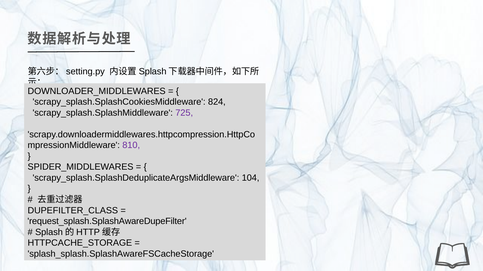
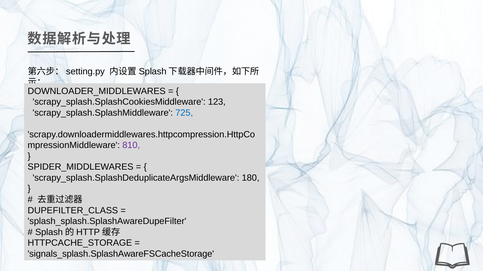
824: 824 -> 123 (217, 102)
725 colour: purple -> blue (184, 113)
104: 104 -> 180 (251, 178)
request_splash.SplashAwareDupeFilter: request_splash.SplashAwareDupeFilter -> splash_splash.SplashAwareDupeFilter (107, 222)
splash_splash.SplashAwareFSCacheStorage: splash_splash.SplashAwareFSCacheStorage -> signals_splash.SplashAwareFSCacheStorage (121, 254)
